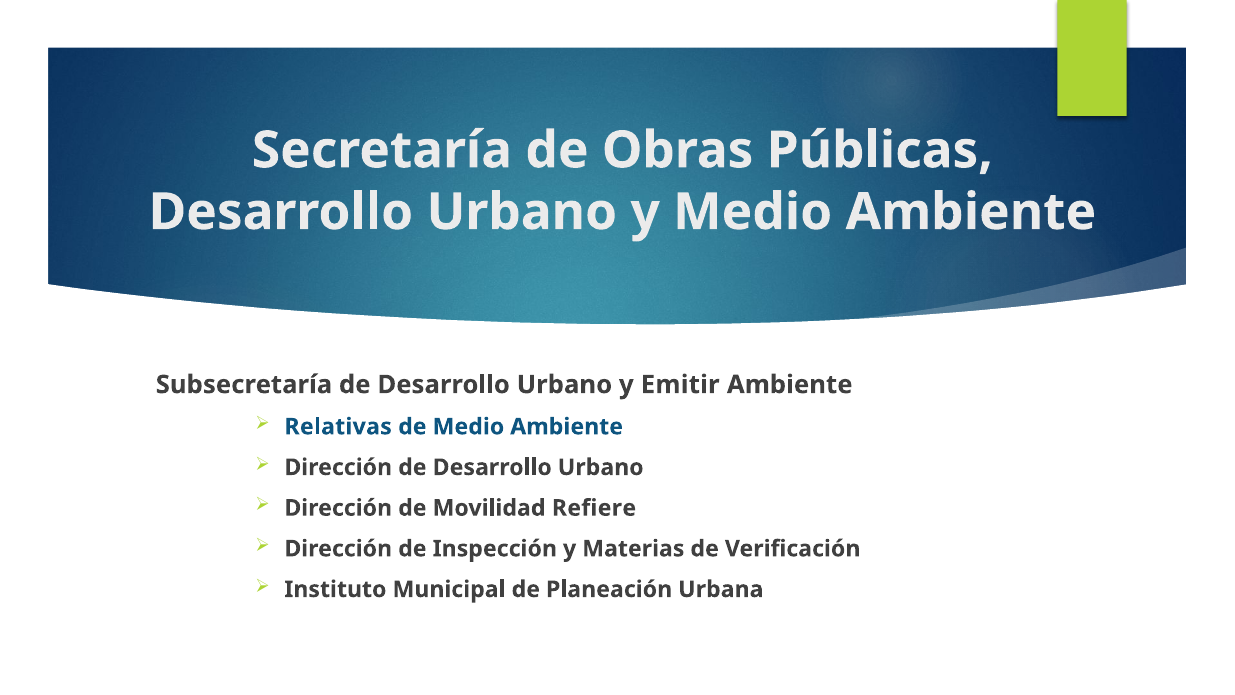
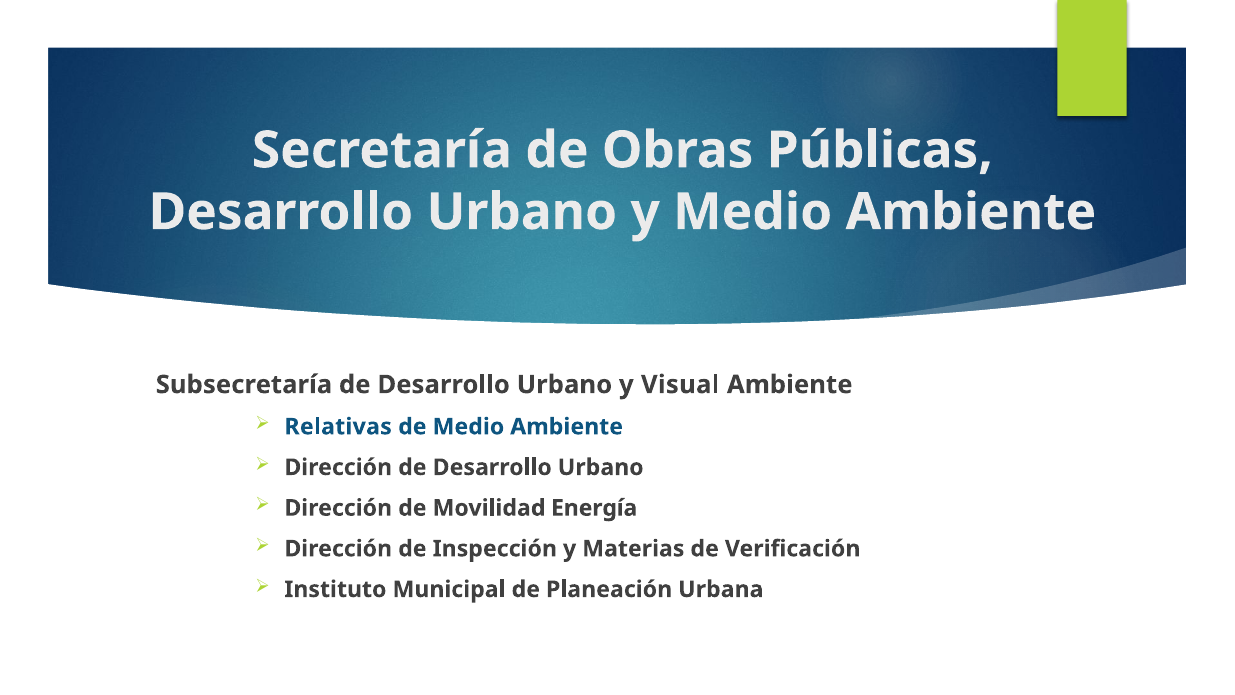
Emitir: Emitir -> Visual (680, 385)
Refiere: Refiere -> Energía (594, 508)
